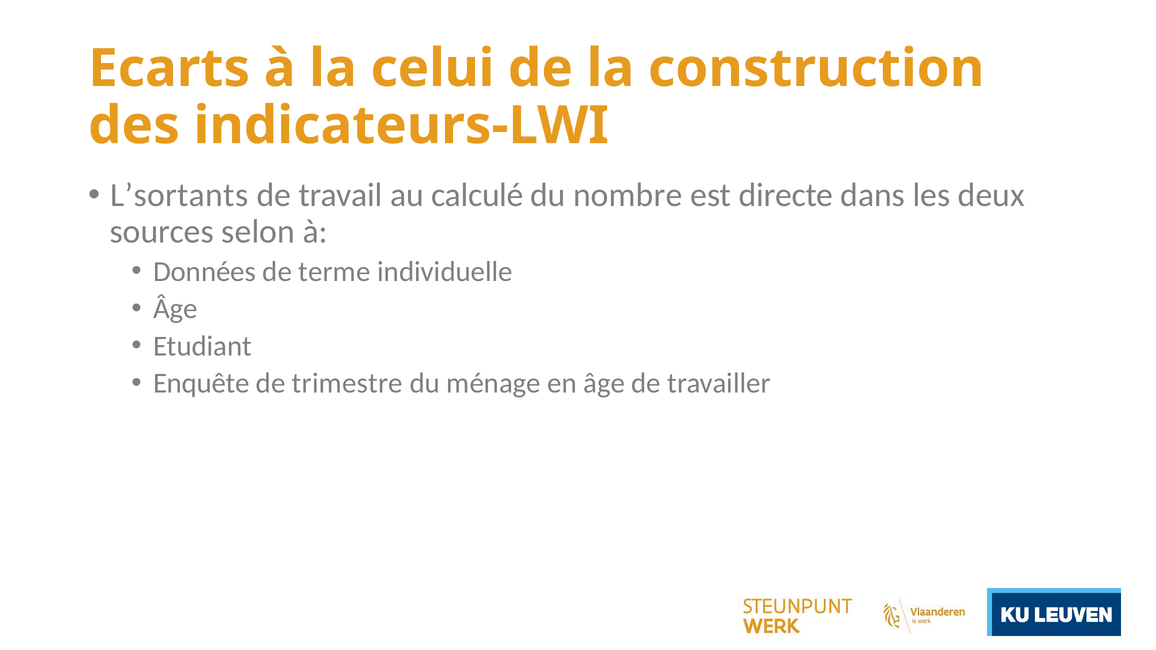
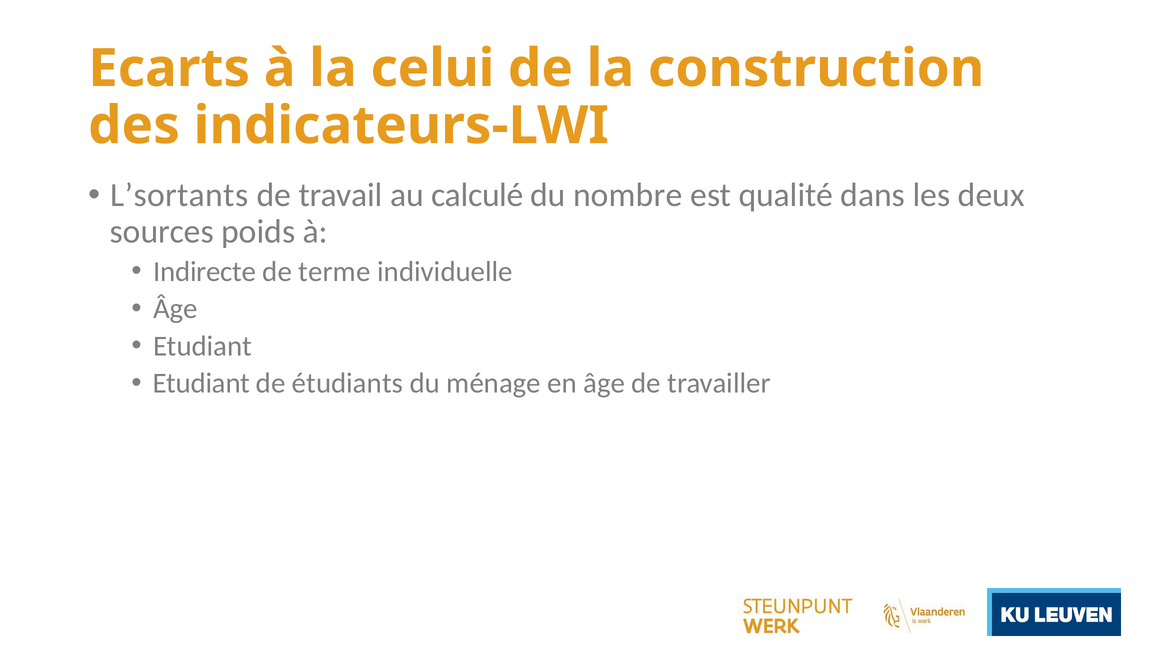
directe: directe -> qualité (786, 195)
selon: selon -> poids (258, 232)
Données: Données -> Indirecte (205, 272)
Enquête: Enquête -> Etudiant (201, 383)
trimestre: trimestre -> étudiants (347, 383)
